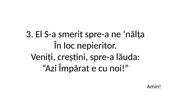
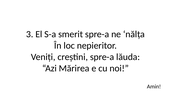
Împărat: Împărat -> Mărirea (74, 68)
